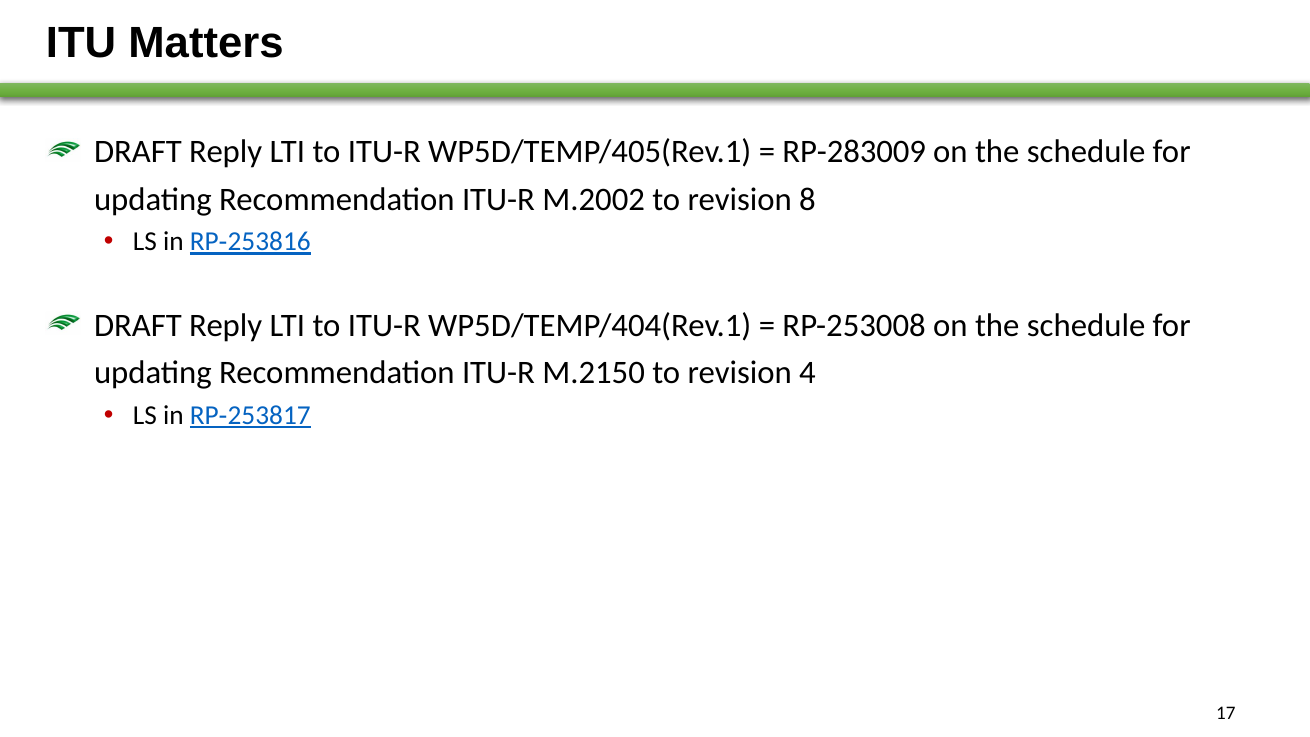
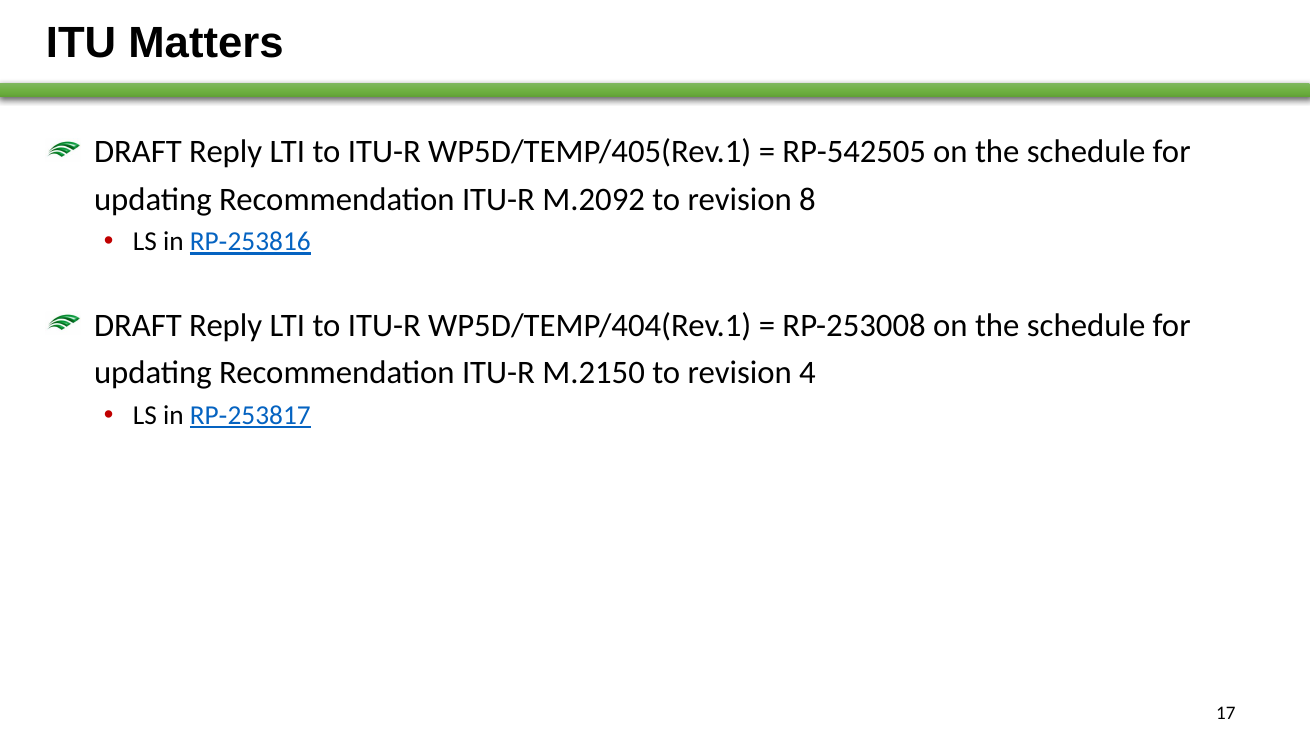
RP-283009: RP-283009 -> RP-542505 (854, 152)
M.2002: M.2002 -> M.2092 (594, 199)
